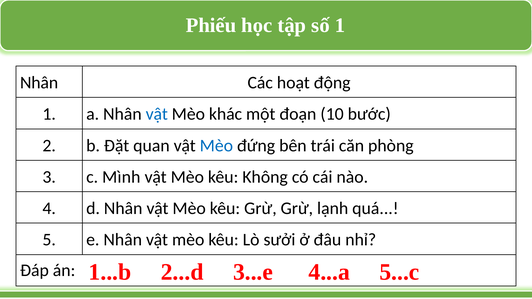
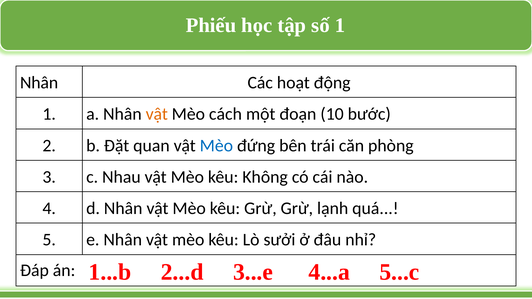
vật colour: blue -> orange (157, 114)
khác: khác -> cách (225, 114)
Mình: Mình -> Nhau (121, 177)
